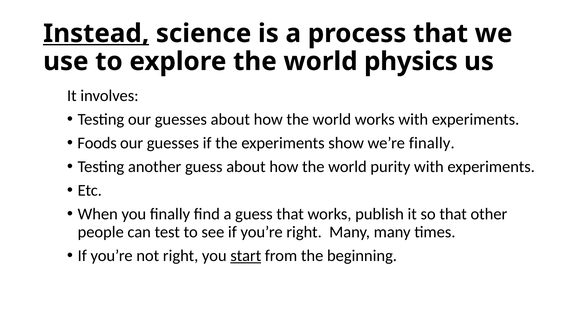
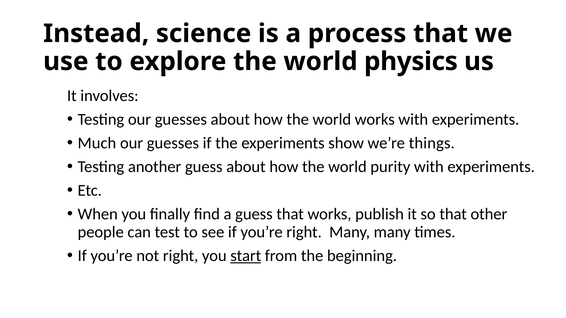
Instead underline: present -> none (96, 34)
Foods: Foods -> Much (97, 143)
we’re finally: finally -> things (432, 143)
